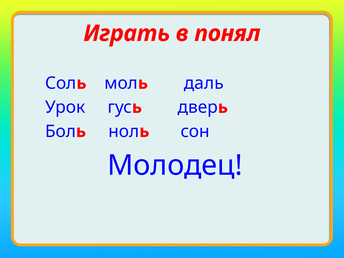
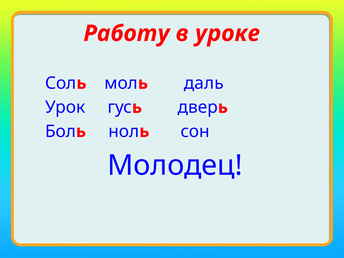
Играть: Играть -> Работу (127, 33)
понял: понял -> уроке (227, 33)
